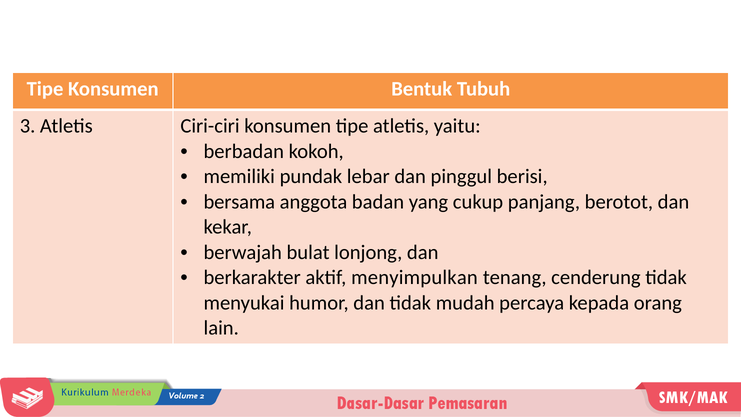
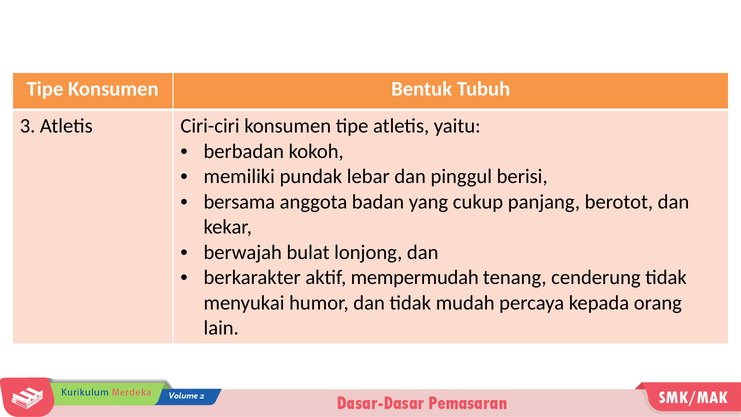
menyimpulkan: menyimpulkan -> mempermudah (415, 277)
